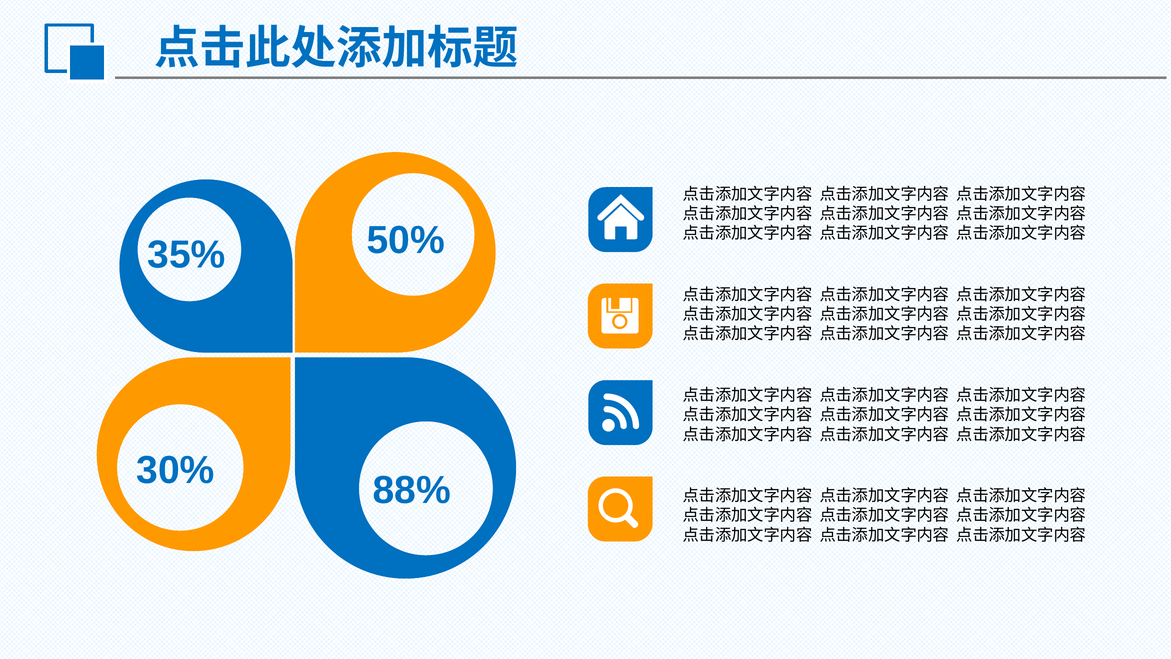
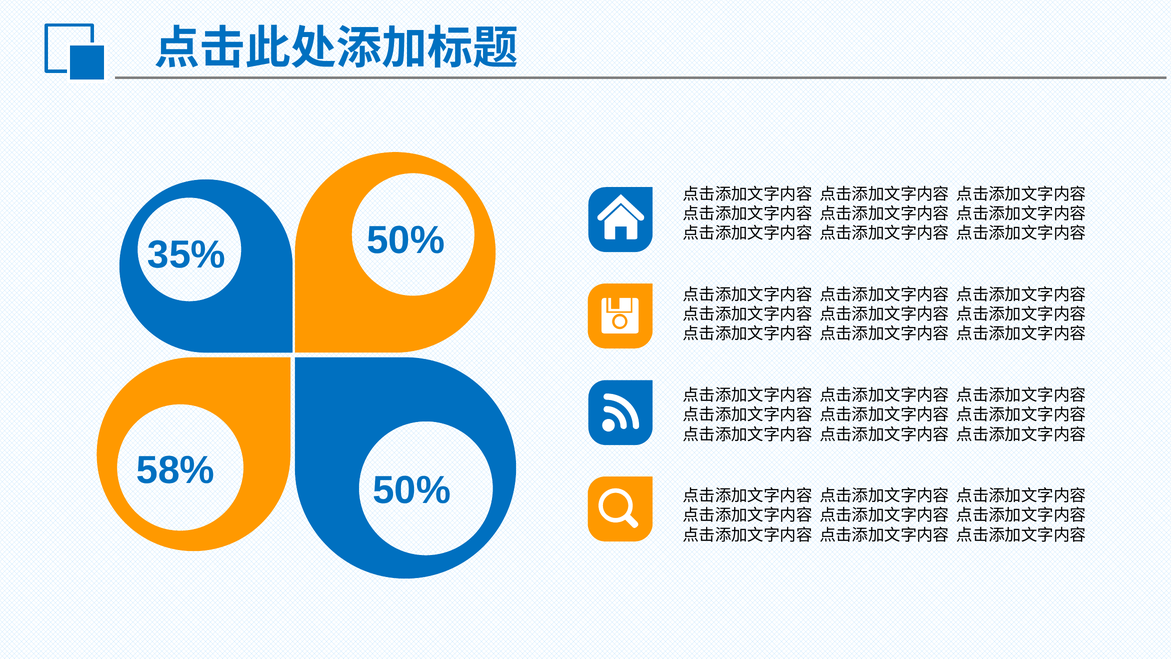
30%: 30% -> 58% (175, 470)
88%: 88% -> 50% (412, 490)
